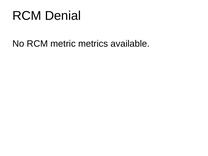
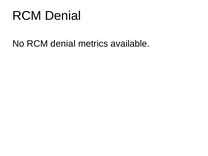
No RCM metric: metric -> denial (63, 44)
